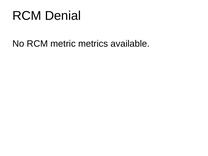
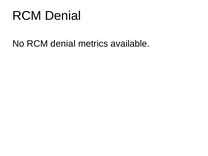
No RCM metric: metric -> denial (63, 44)
